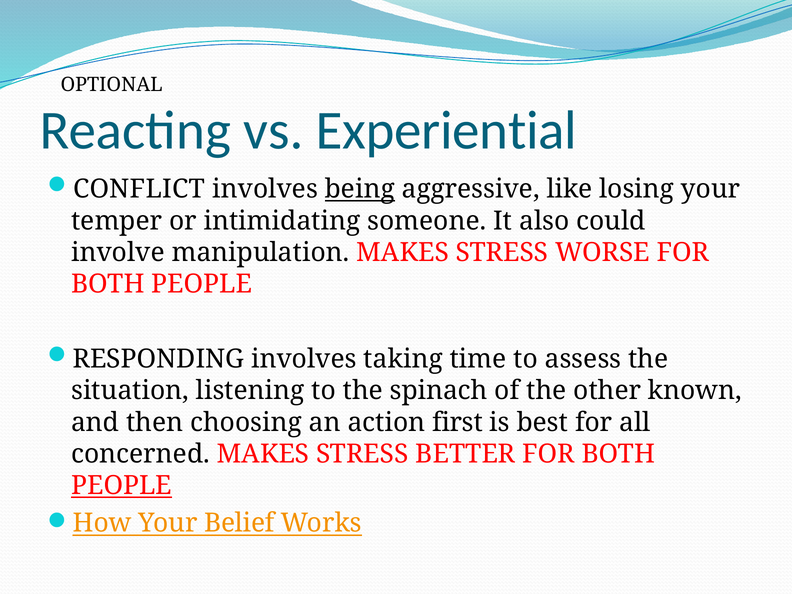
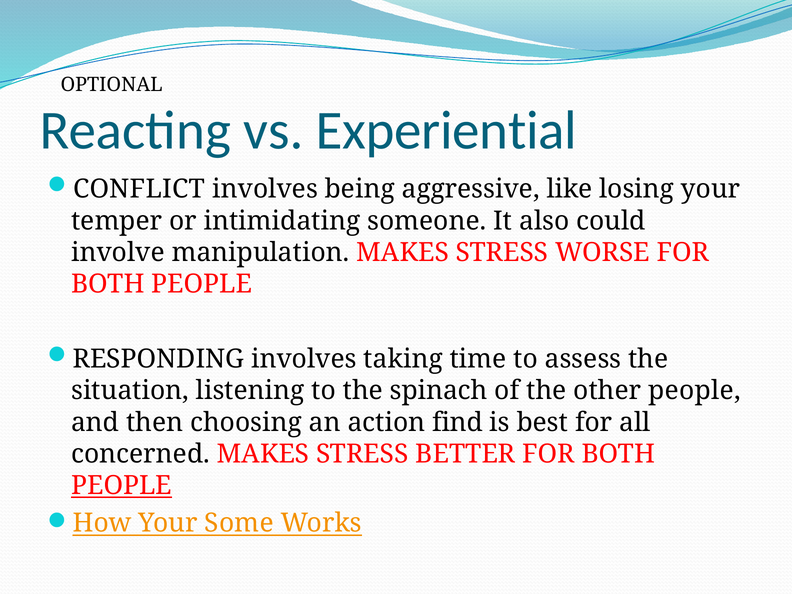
being underline: present -> none (360, 189)
other known: known -> people (695, 391)
first: first -> find (458, 422)
Belief: Belief -> Some (239, 523)
